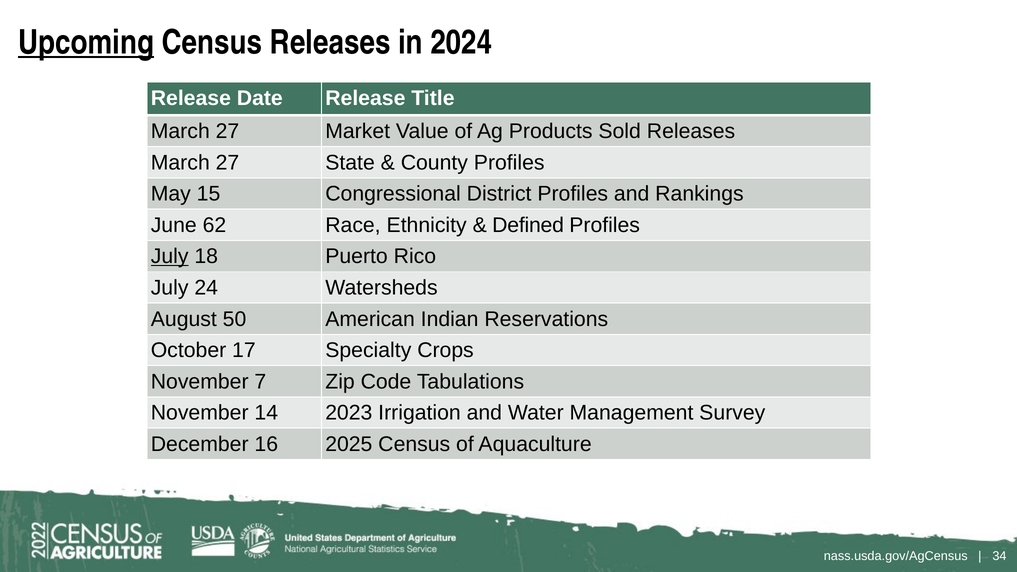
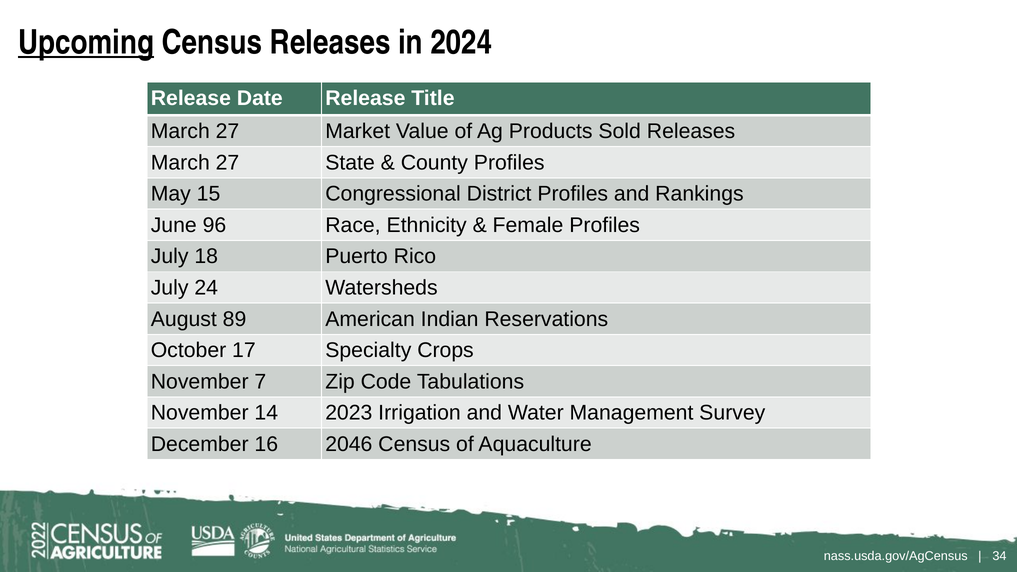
62: 62 -> 96 (214, 225)
Defined: Defined -> Female (528, 225)
July underline: present -> none (170, 257)
50: 50 -> 89 (235, 319)
2025: 2025 -> 2046 (349, 444)
